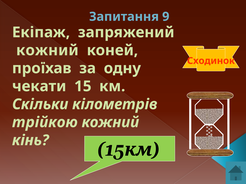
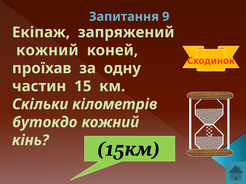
чекати: чекати -> частин (39, 87)
трійкою: трійкою -> бутокдо (45, 123)
